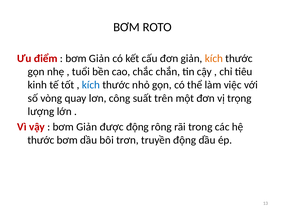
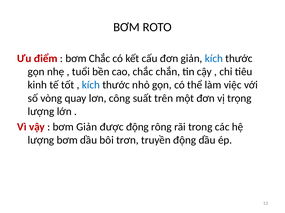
Giản: Giản -> Chắc (100, 59)
kích colour: orange -> blue (214, 59)
thước: thước -> lượng (41, 141)
